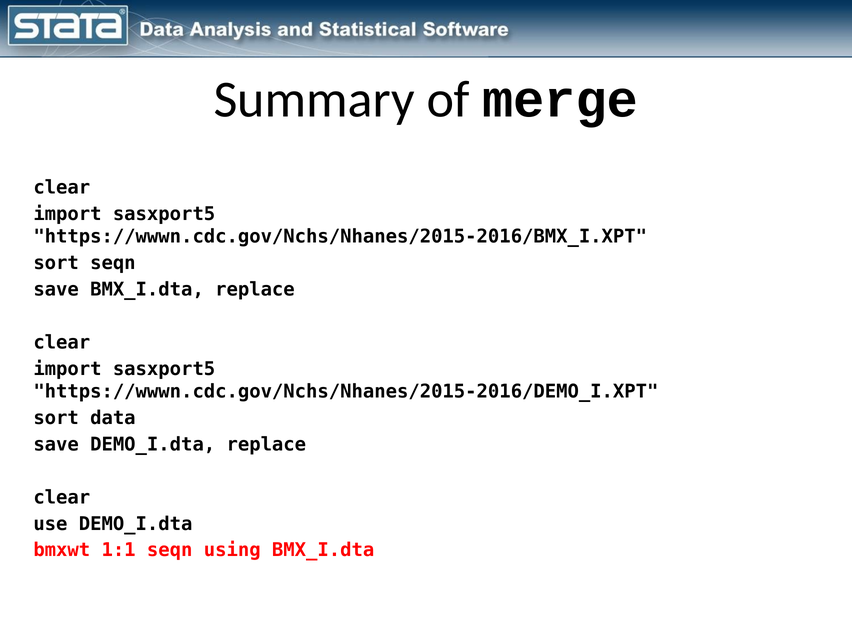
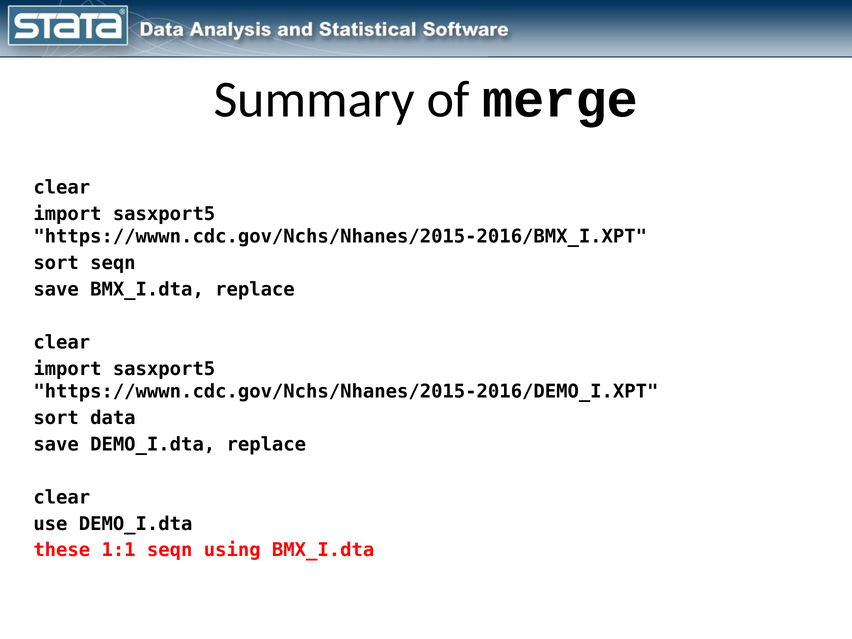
bmxwt: bmxwt -> these (62, 550)
